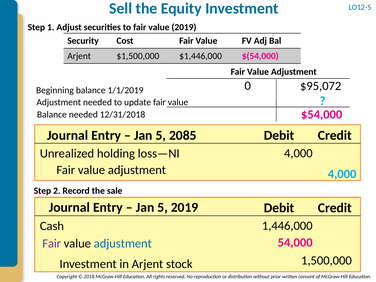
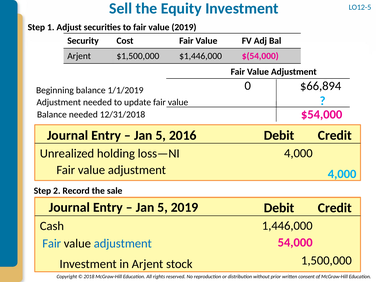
$95,072: $95,072 -> $66,894 (321, 86)
2085: 2085 -> 2016 (183, 135)
Fair colour: purple -> blue (52, 243)
